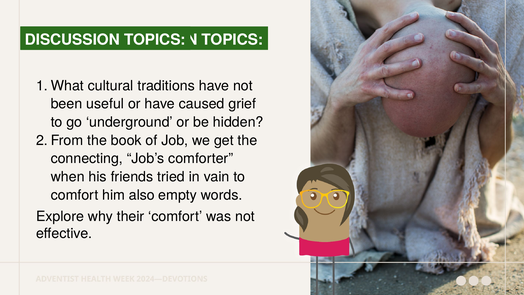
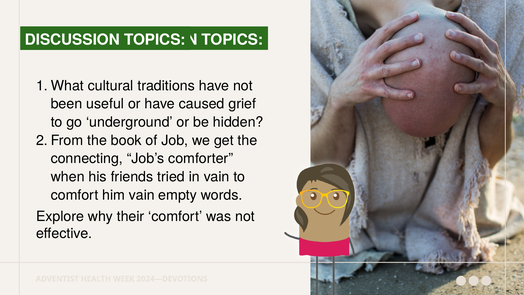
him also: also -> vain (142, 195)
